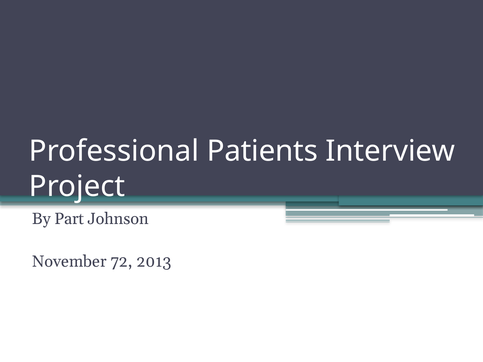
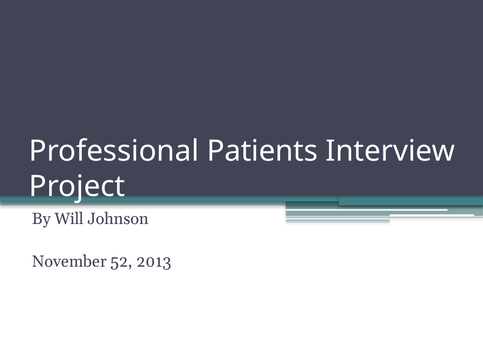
Part: Part -> Will (69, 219)
72: 72 -> 52 (122, 262)
